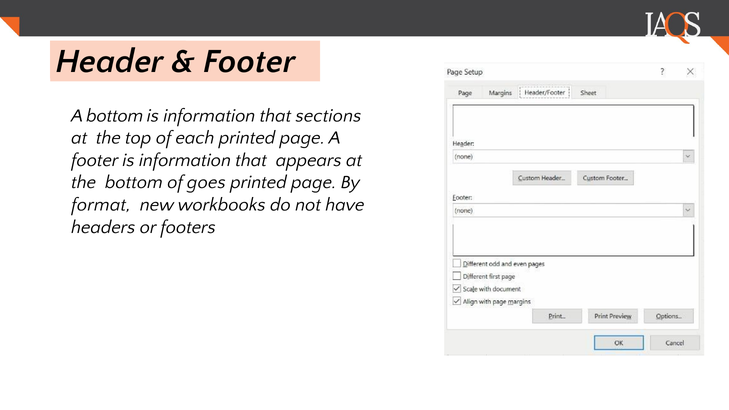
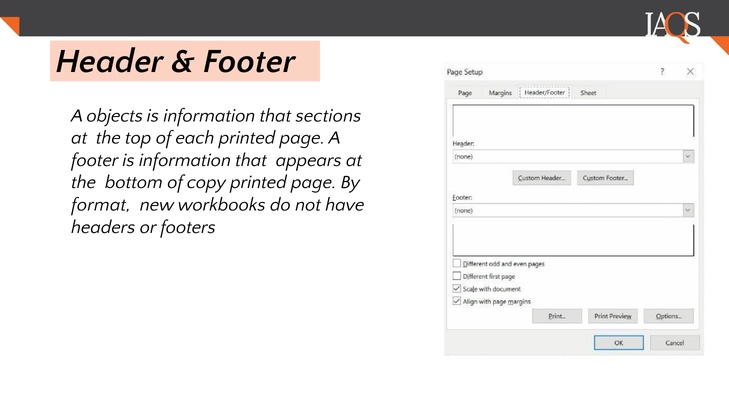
A bottom: bottom -> objects (115, 116)
goes: goes -> copy (206, 182)
